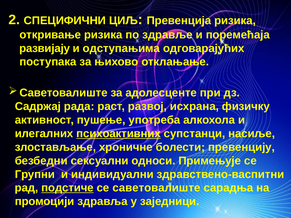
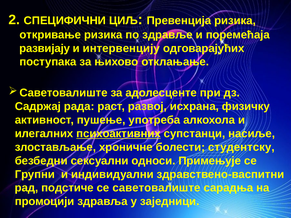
одступањима: одступањима -> интервенцију (121, 48)
превенцију: превенцију -> студентску (241, 147)
подстиче underline: present -> none (67, 188)
